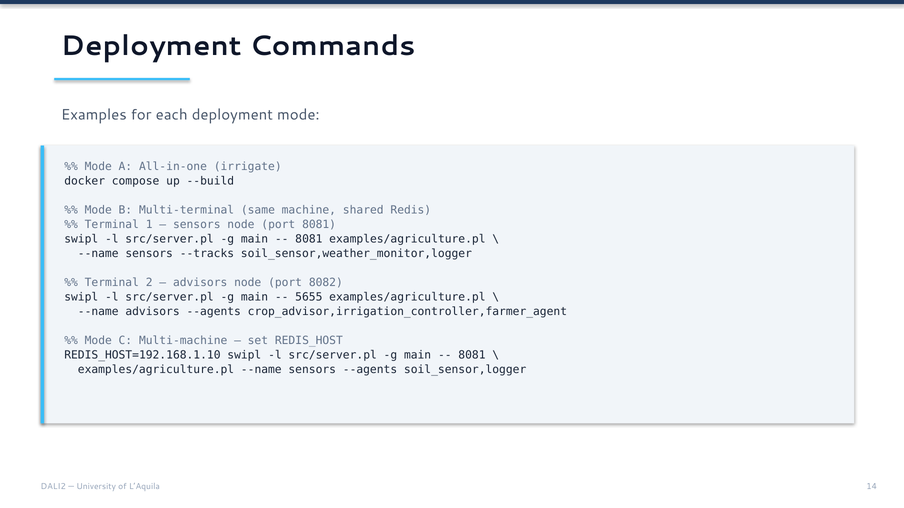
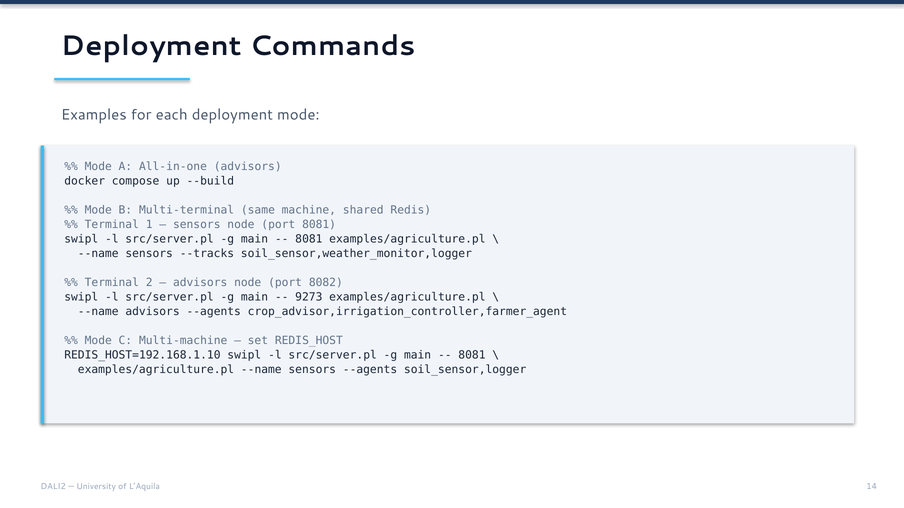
All-in-one irrigate: irrigate -> advisors (248, 167)
5655: 5655 -> 9273 (309, 297)
